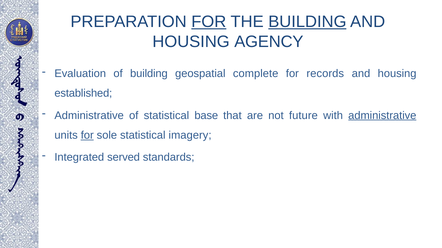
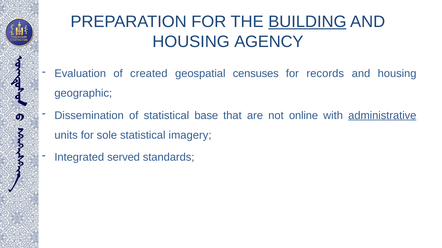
FOR underline: present -> none (209, 22)
of building: building -> created (149, 74)
complete: complete -> censuses (256, 74)
established: established -> geographic (83, 94)
Administrative: Administrative -> Dissemination (89, 116)
future: future -> online (304, 116)
for underline: present -> none (87, 136)
